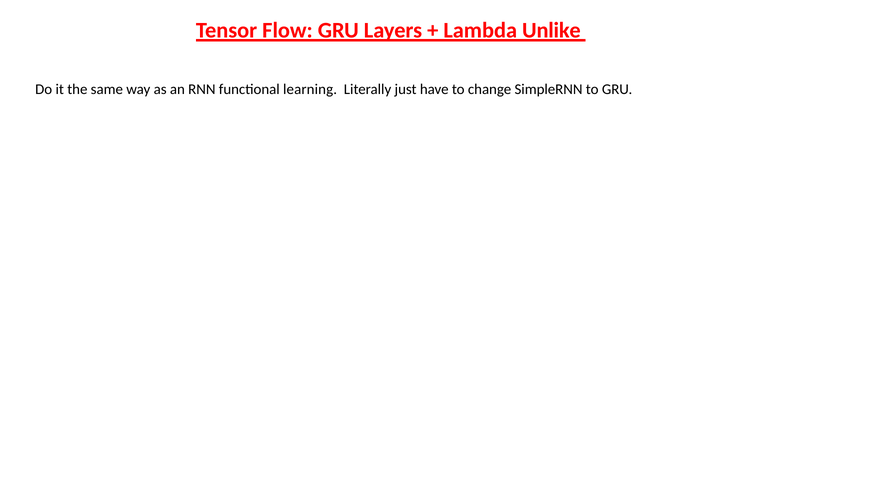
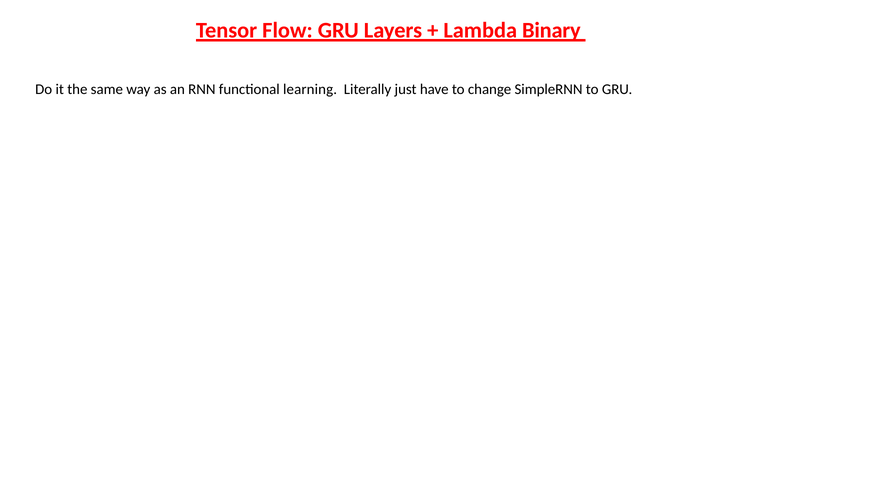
Unlike: Unlike -> Binary (551, 31)
